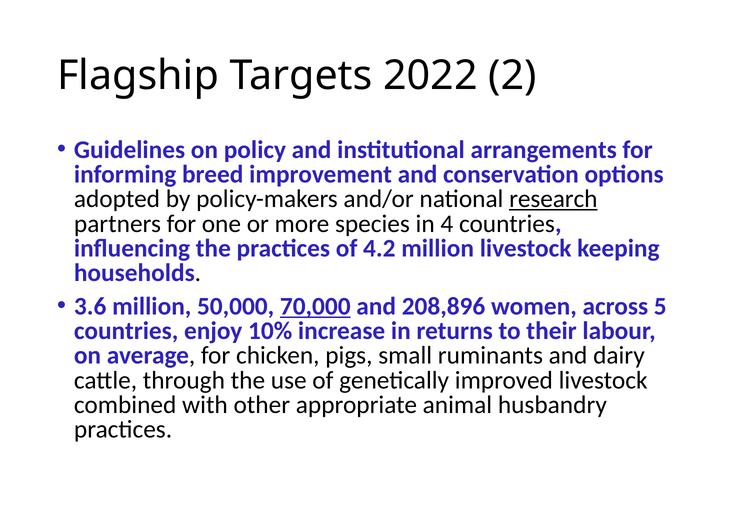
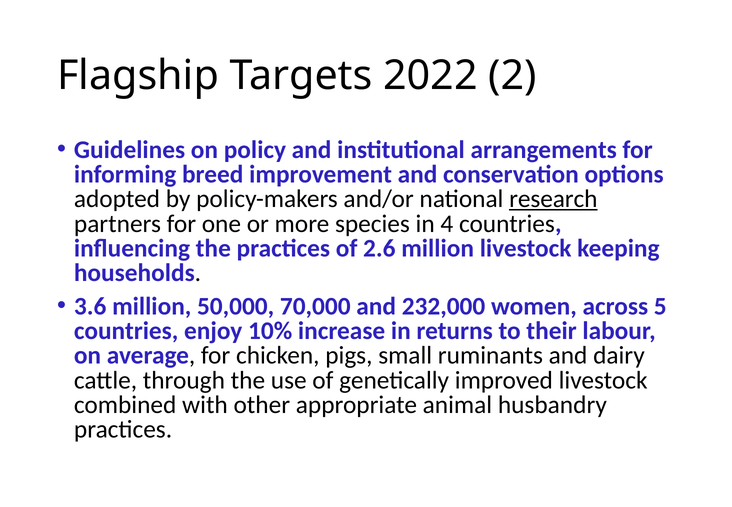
4.2: 4.2 -> 2.6 (379, 248)
70,000 underline: present -> none (315, 306)
208,896: 208,896 -> 232,000 (444, 306)
